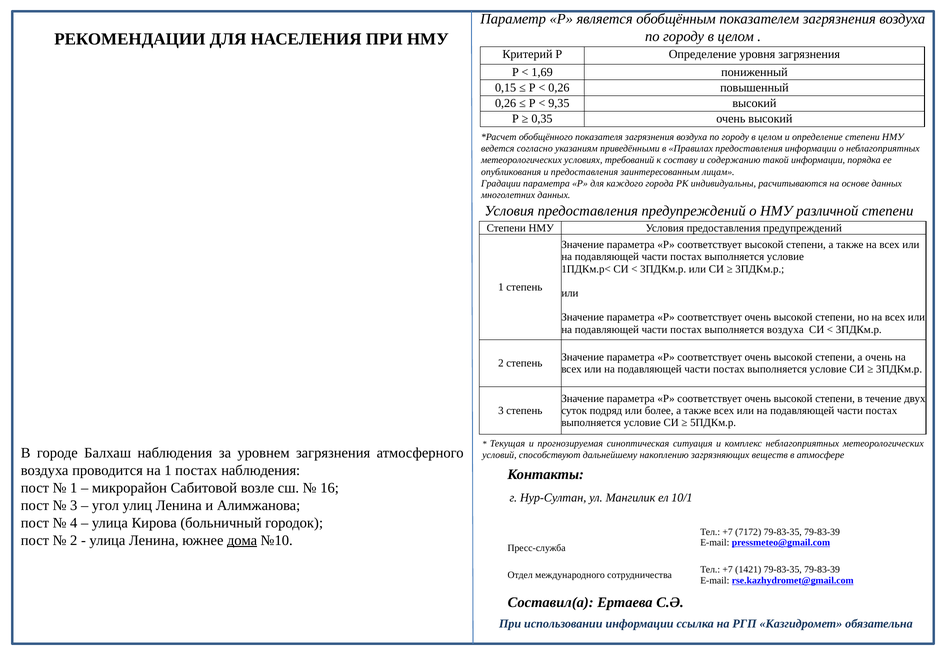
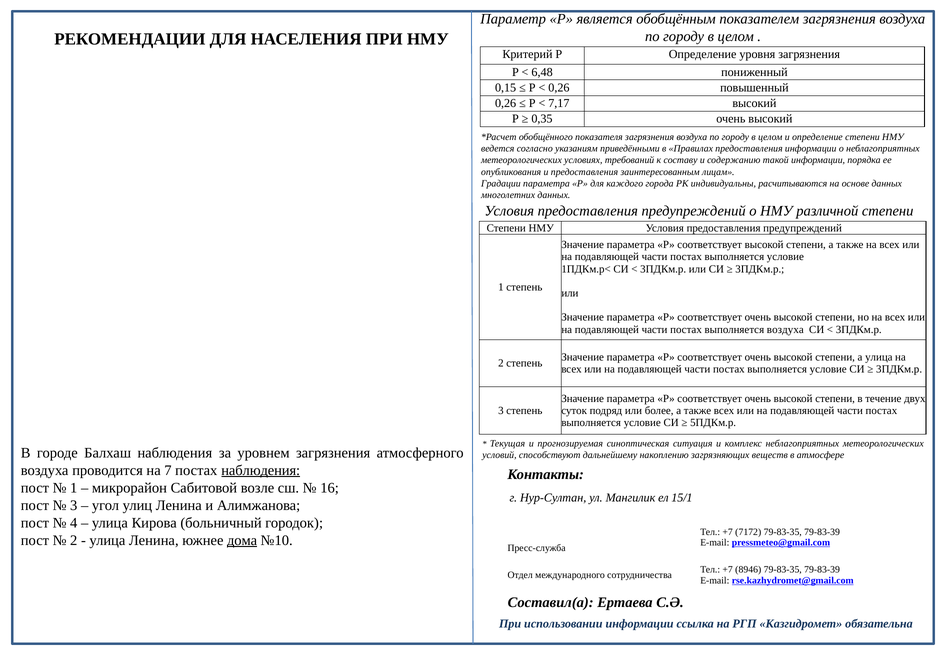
1,69: 1,69 -> 6,48 (542, 72)
9,35: 9,35 -> 7,17 (559, 103)
а очень: очень -> улица (879, 357)
на 1: 1 -> 7 (168, 470)
наблюдения underline: none -> present (261, 470)
10/1: 10/1 -> 15/1 (682, 498)
1421: 1421 -> 8946 (748, 570)
